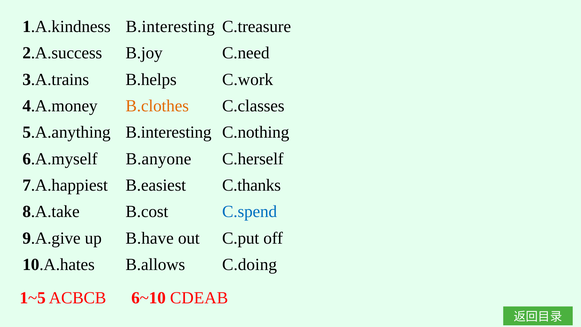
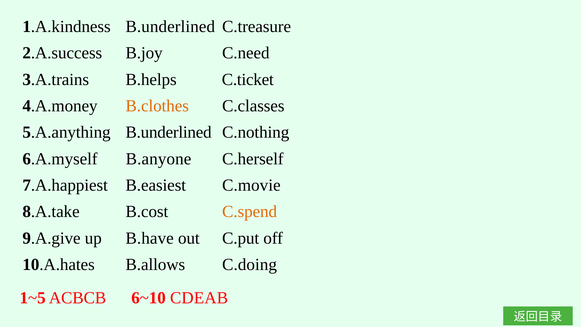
1.A.kindness B.interesting: B.interesting -> B.underlined (170, 26)
C.work: C.work -> C.ticket (248, 79)
5.A.anything B.interesting: B.interesting -> B.underlined (169, 132)
C.thanks: C.thanks -> C.movie (251, 185)
C.spend colour: blue -> orange (250, 212)
